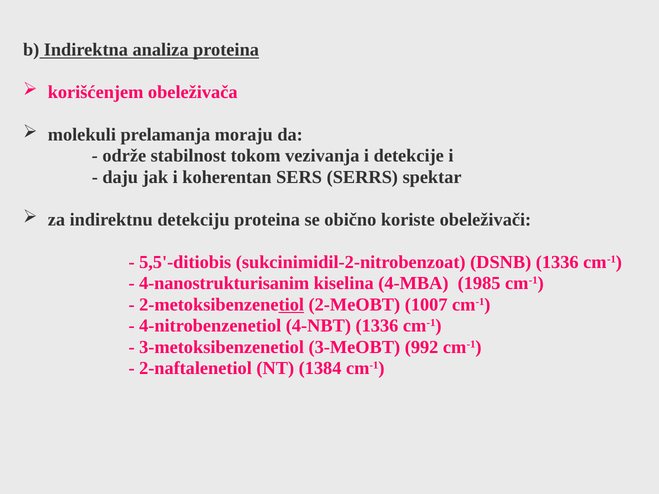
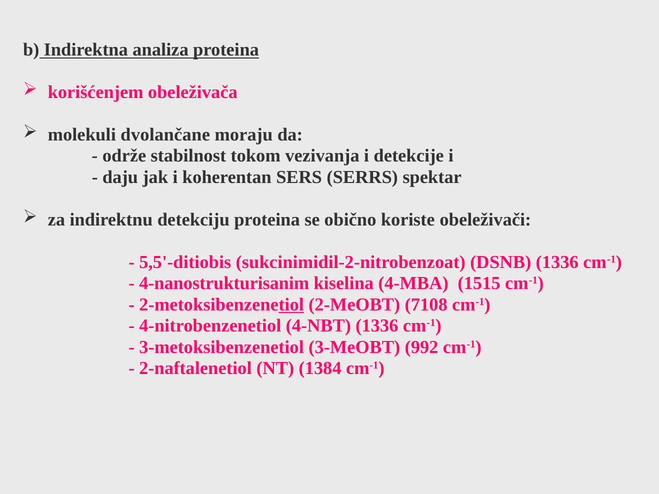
prelamanja: prelamanja -> dvolančane (165, 135)
1985: 1985 -> 1515 (479, 283)
1007: 1007 -> 7108 (426, 305)
